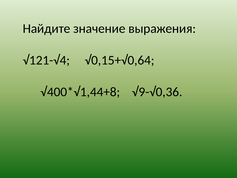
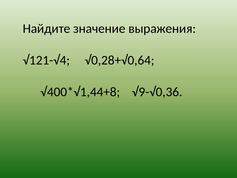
√0,15+√0,64: √0,15+√0,64 -> √0,28+√0,64 (120, 60)
